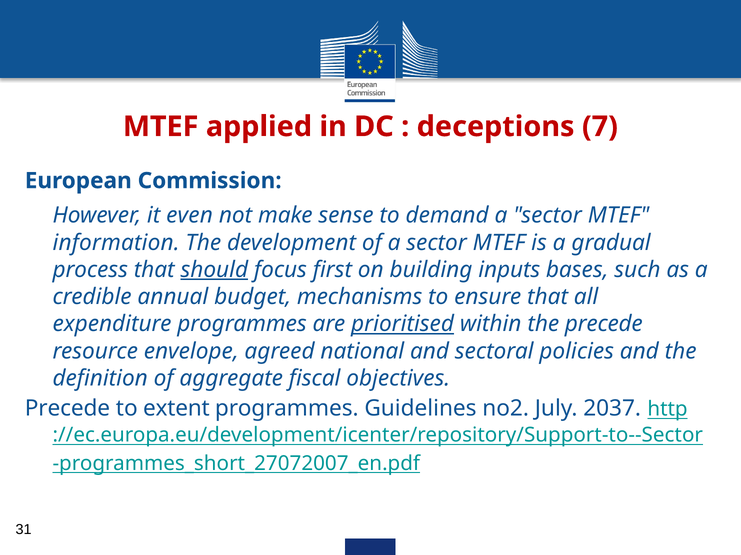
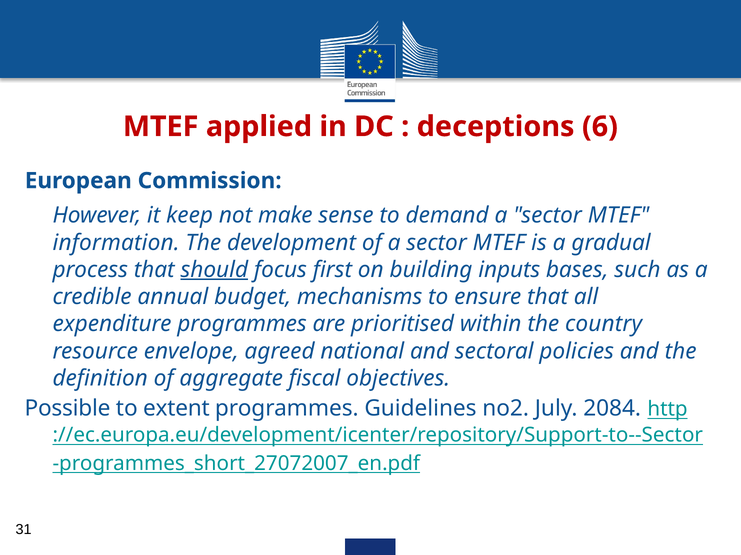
7: 7 -> 6 (600, 127)
even: even -> keep (190, 216)
prioritised underline: present -> none (403, 324)
the precede: precede -> country (604, 324)
Precede: Precede -> Possible (67, 409)
2037: 2037 -> 2084 (612, 409)
